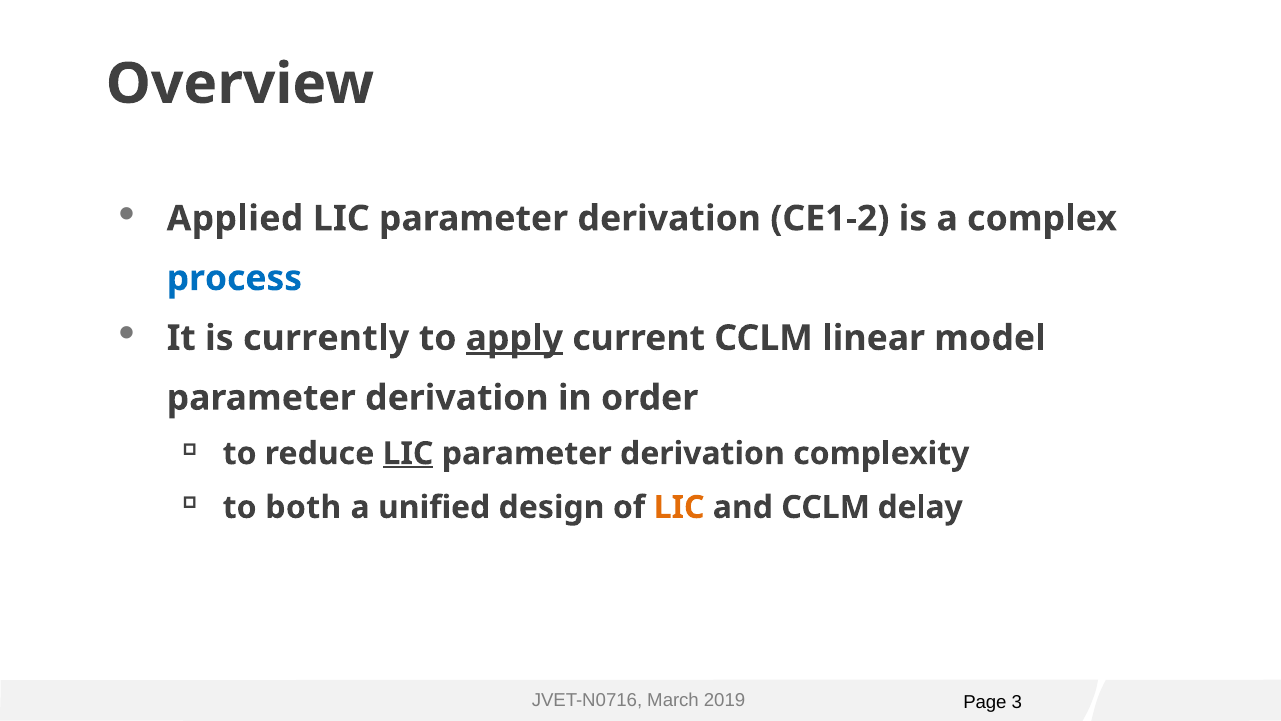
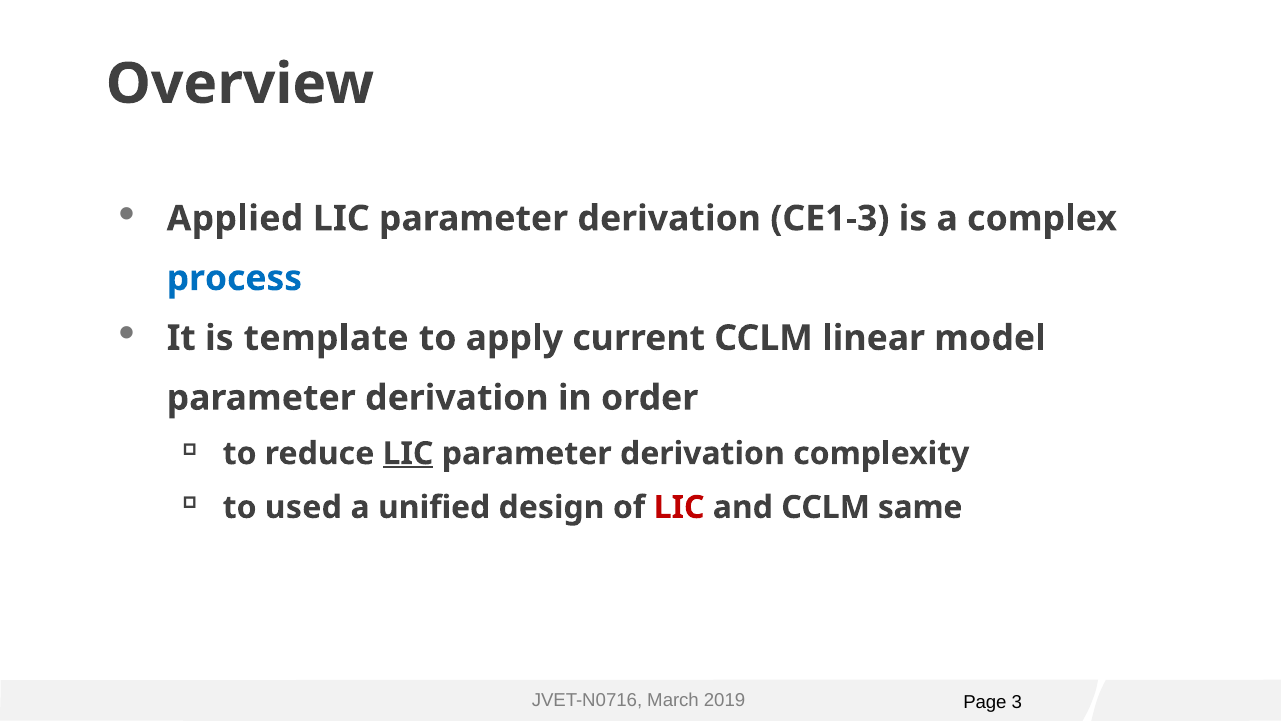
CE1-2: CE1-2 -> CE1-3 (830, 218)
currently: currently -> template (326, 338)
apply underline: present -> none (514, 338)
both: both -> used (303, 507)
LIC colour: orange -> red (679, 507)
delay: delay -> same (920, 507)
